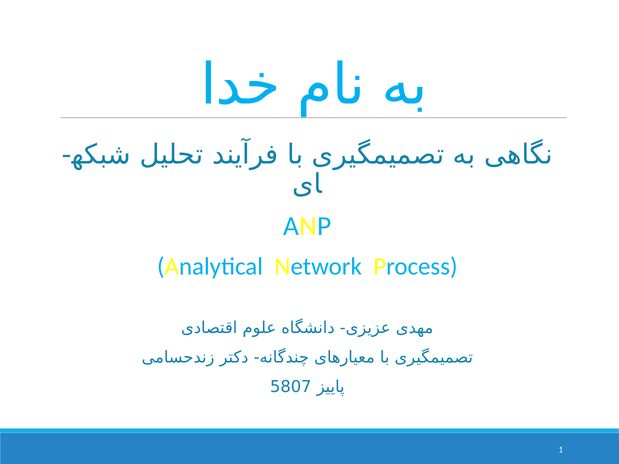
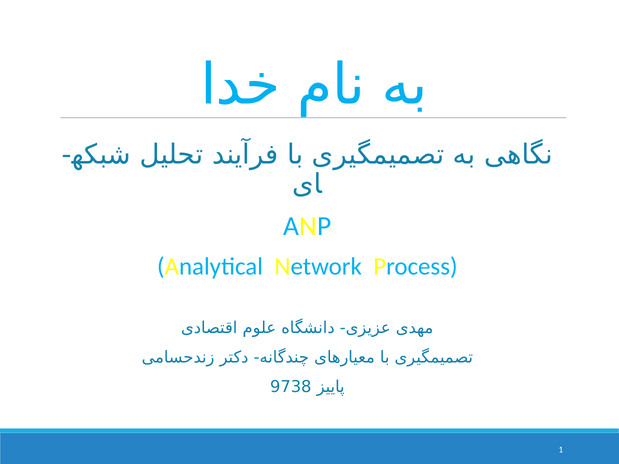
5807: 5807 -> 9738 (291, 387)
